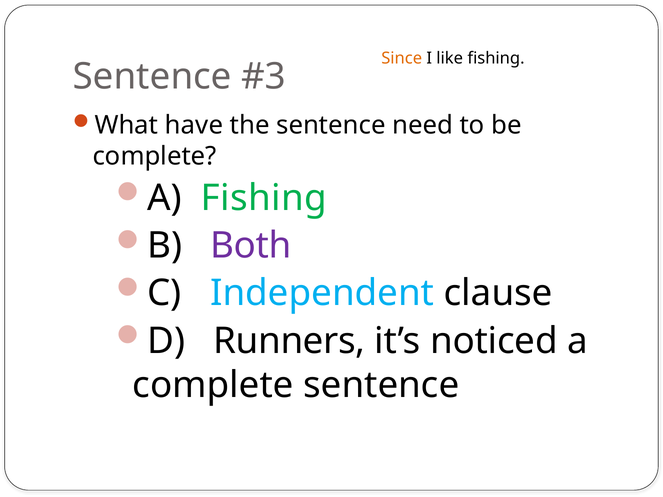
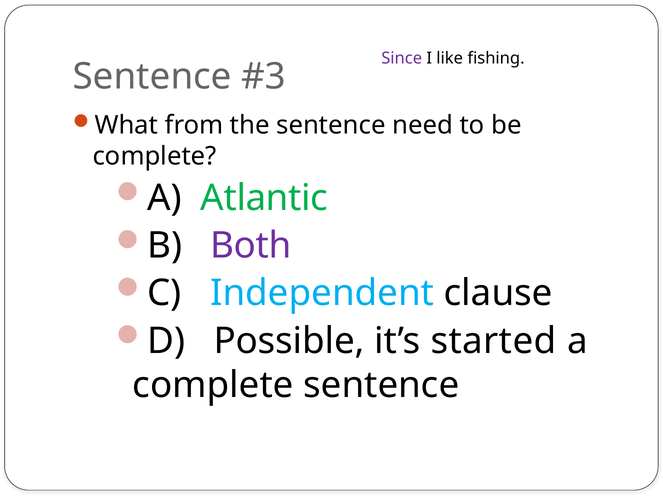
Since colour: orange -> purple (402, 59)
have: have -> from (194, 126)
A Fishing: Fishing -> Atlantic (264, 198)
Runners: Runners -> Possible (289, 341)
noticed: noticed -> started (494, 341)
